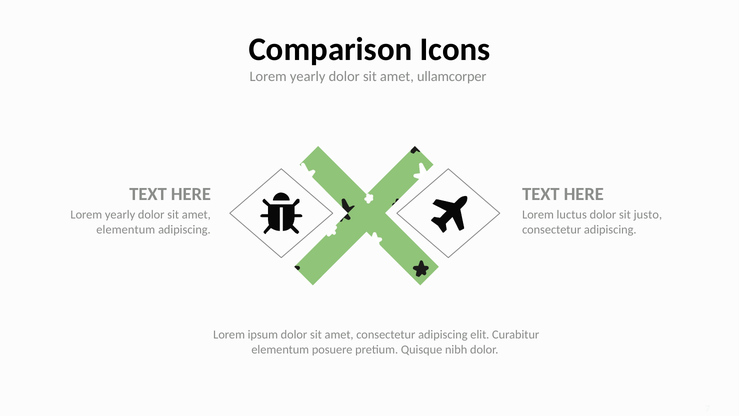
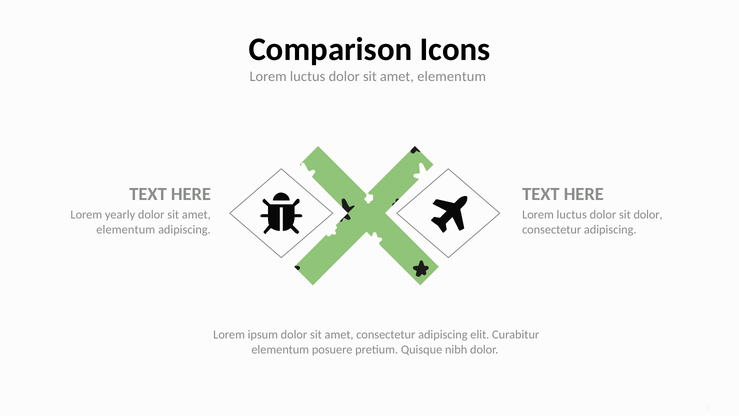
yearly: yearly -> luctus (308, 77)
ullamcorper: ullamcorper -> elementum (452, 77)
sit justo: justo -> dolor (648, 215)
